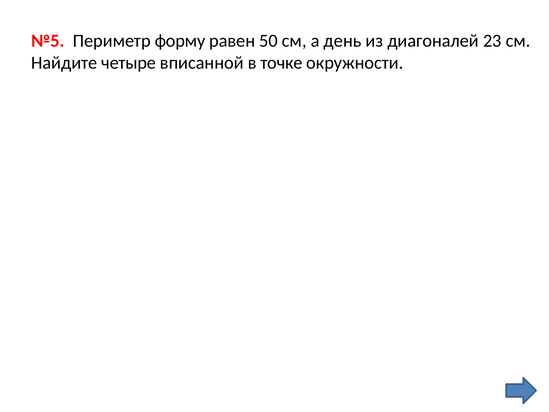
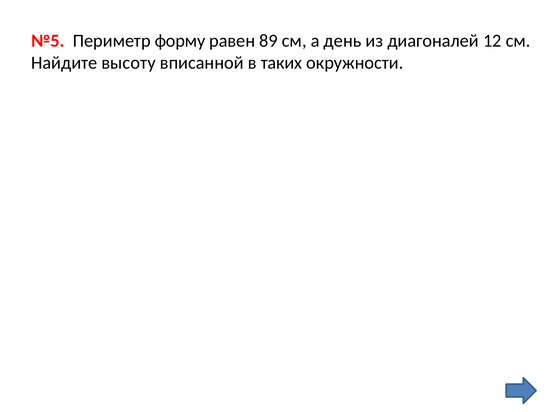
50: 50 -> 89 (269, 41)
23: 23 -> 12 (492, 41)
четыре: четыре -> высоту (129, 63)
точке: точке -> таких (281, 63)
